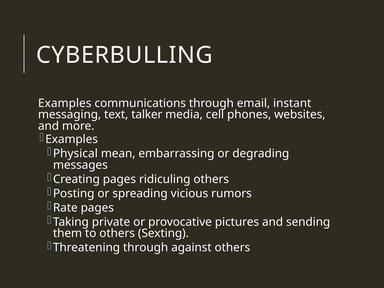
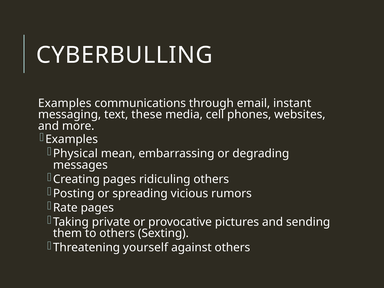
talker: talker -> these (147, 115)
Threatening through: through -> yourself (146, 248)
